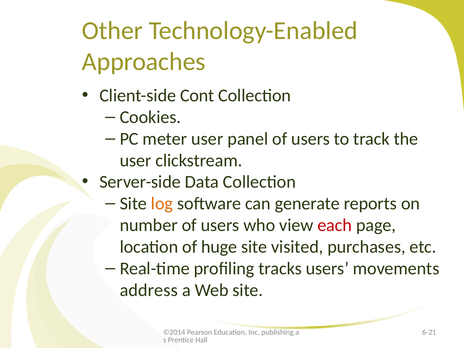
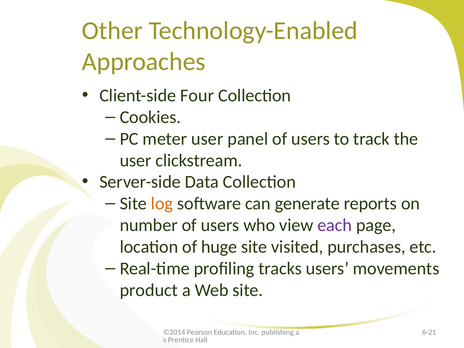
Cont: Cont -> Four (197, 96)
each colour: red -> purple (335, 225)
address: address -> product (149, 290)
